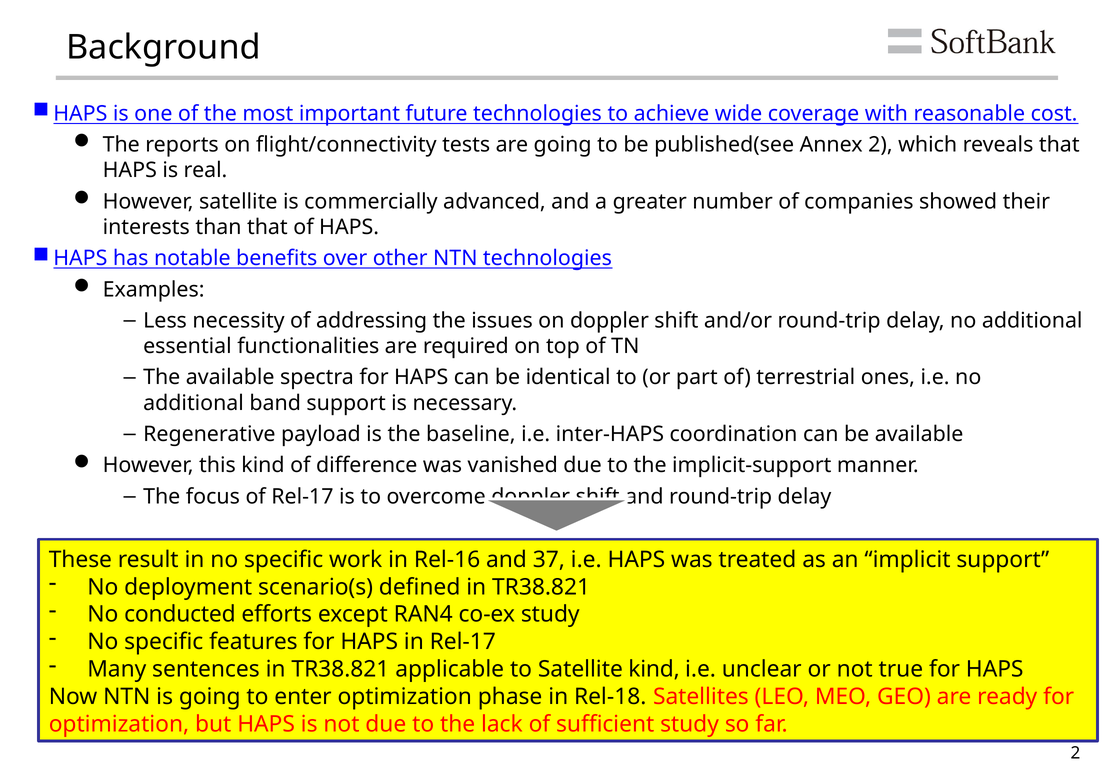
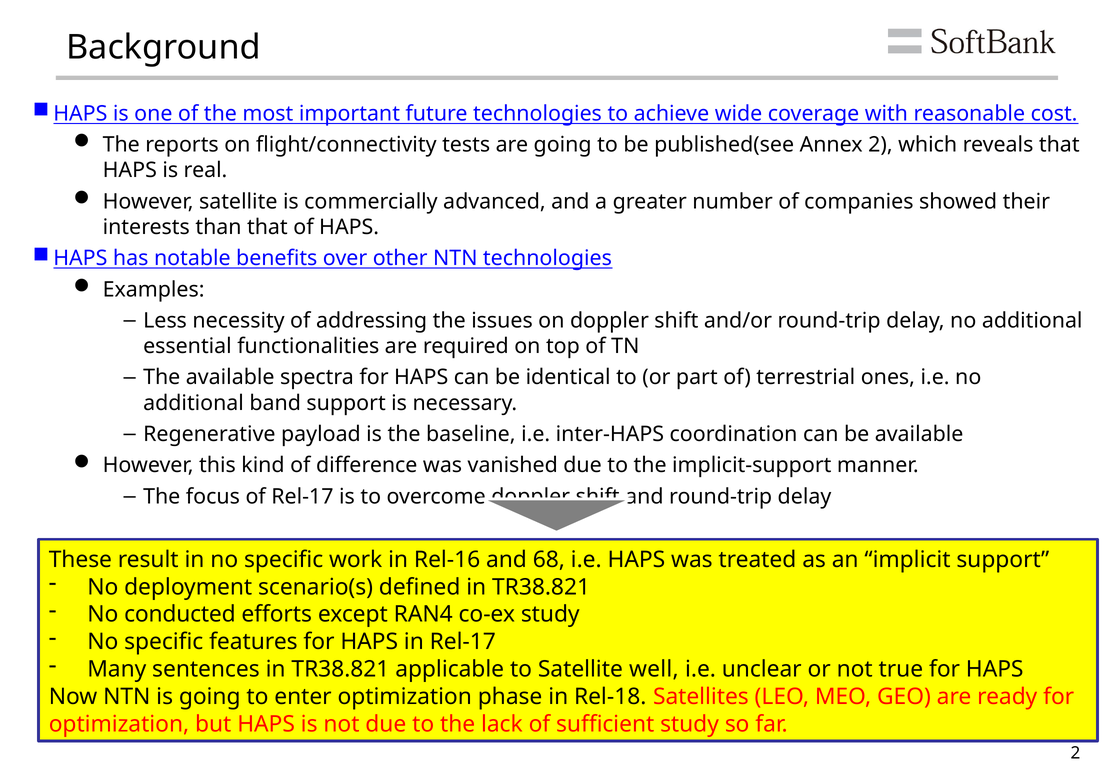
37: 37 -> 68 (549, 559)
Satellite kind: kind -> well (654, 669)
